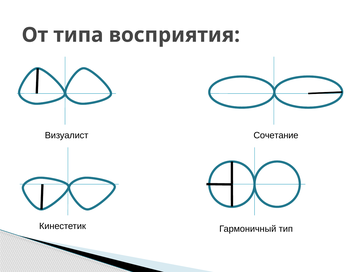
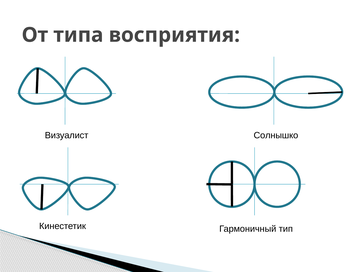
Сочетание: Сочетание -> Солнышко (276, 135)
